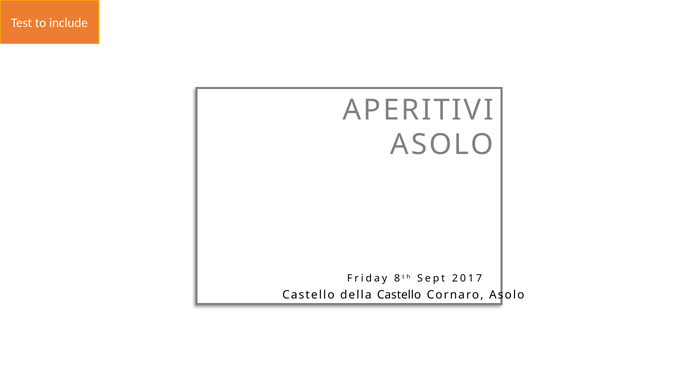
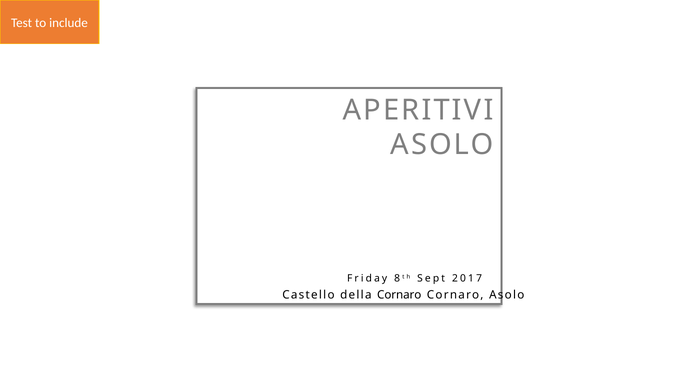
della Castello: Castello -> Cornaro (399, 296)
